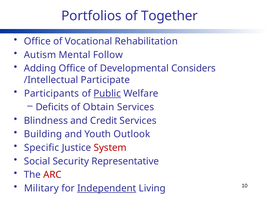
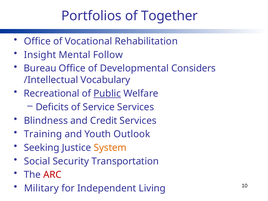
Autism: Autism -> Insight (40, 55)
Adding: Adding -> Bureau (40, 68)
Participate: Participate -> Vocabulary (105, 80)
Participants: Participants -> Recreational (52, 94)
Obtain: Obtain -> Service (99, 107)
Building: Building -> Training (43, 134)
Specific: Specific -> Seeking (42, 148)
System colour: red -> orange (110, 148)
Representative: Representative -> Transportation (125, 161)
Independent underline: present -> none (107, 188)
